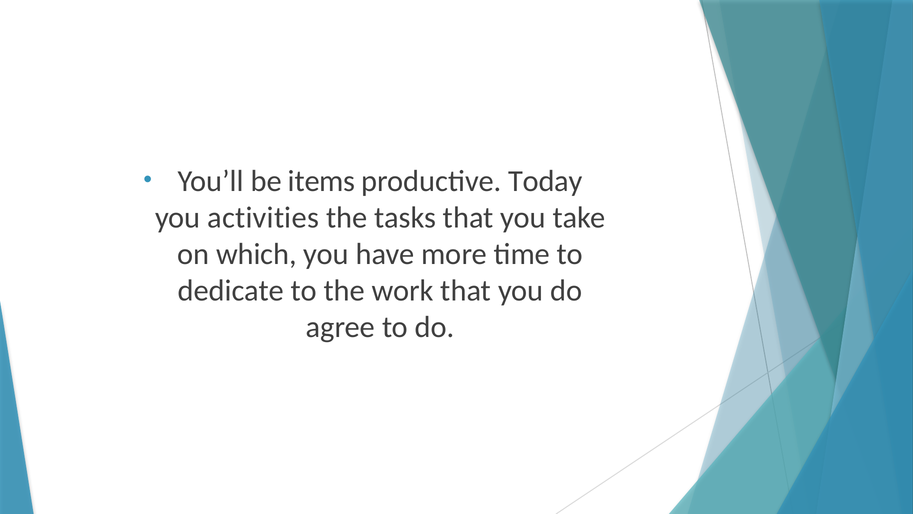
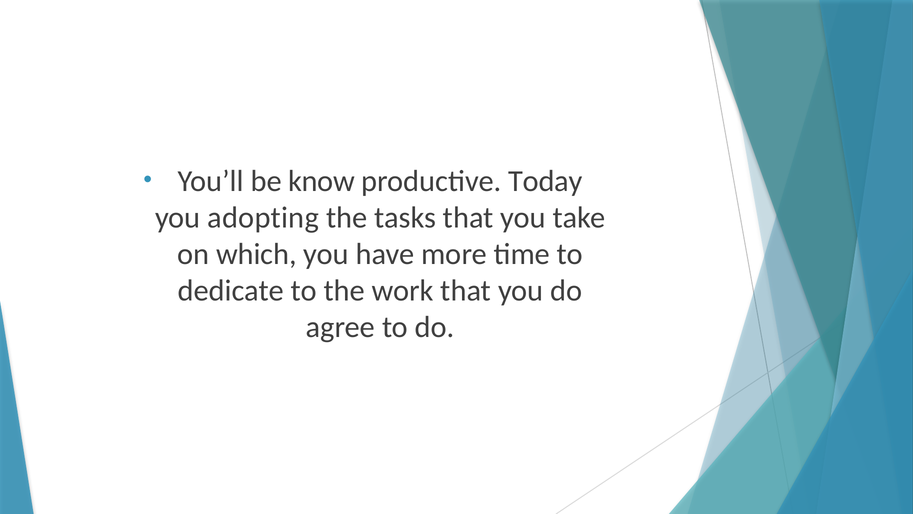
items: items -> know (322, 181)
activities: activities -> adopting (263, 218)
